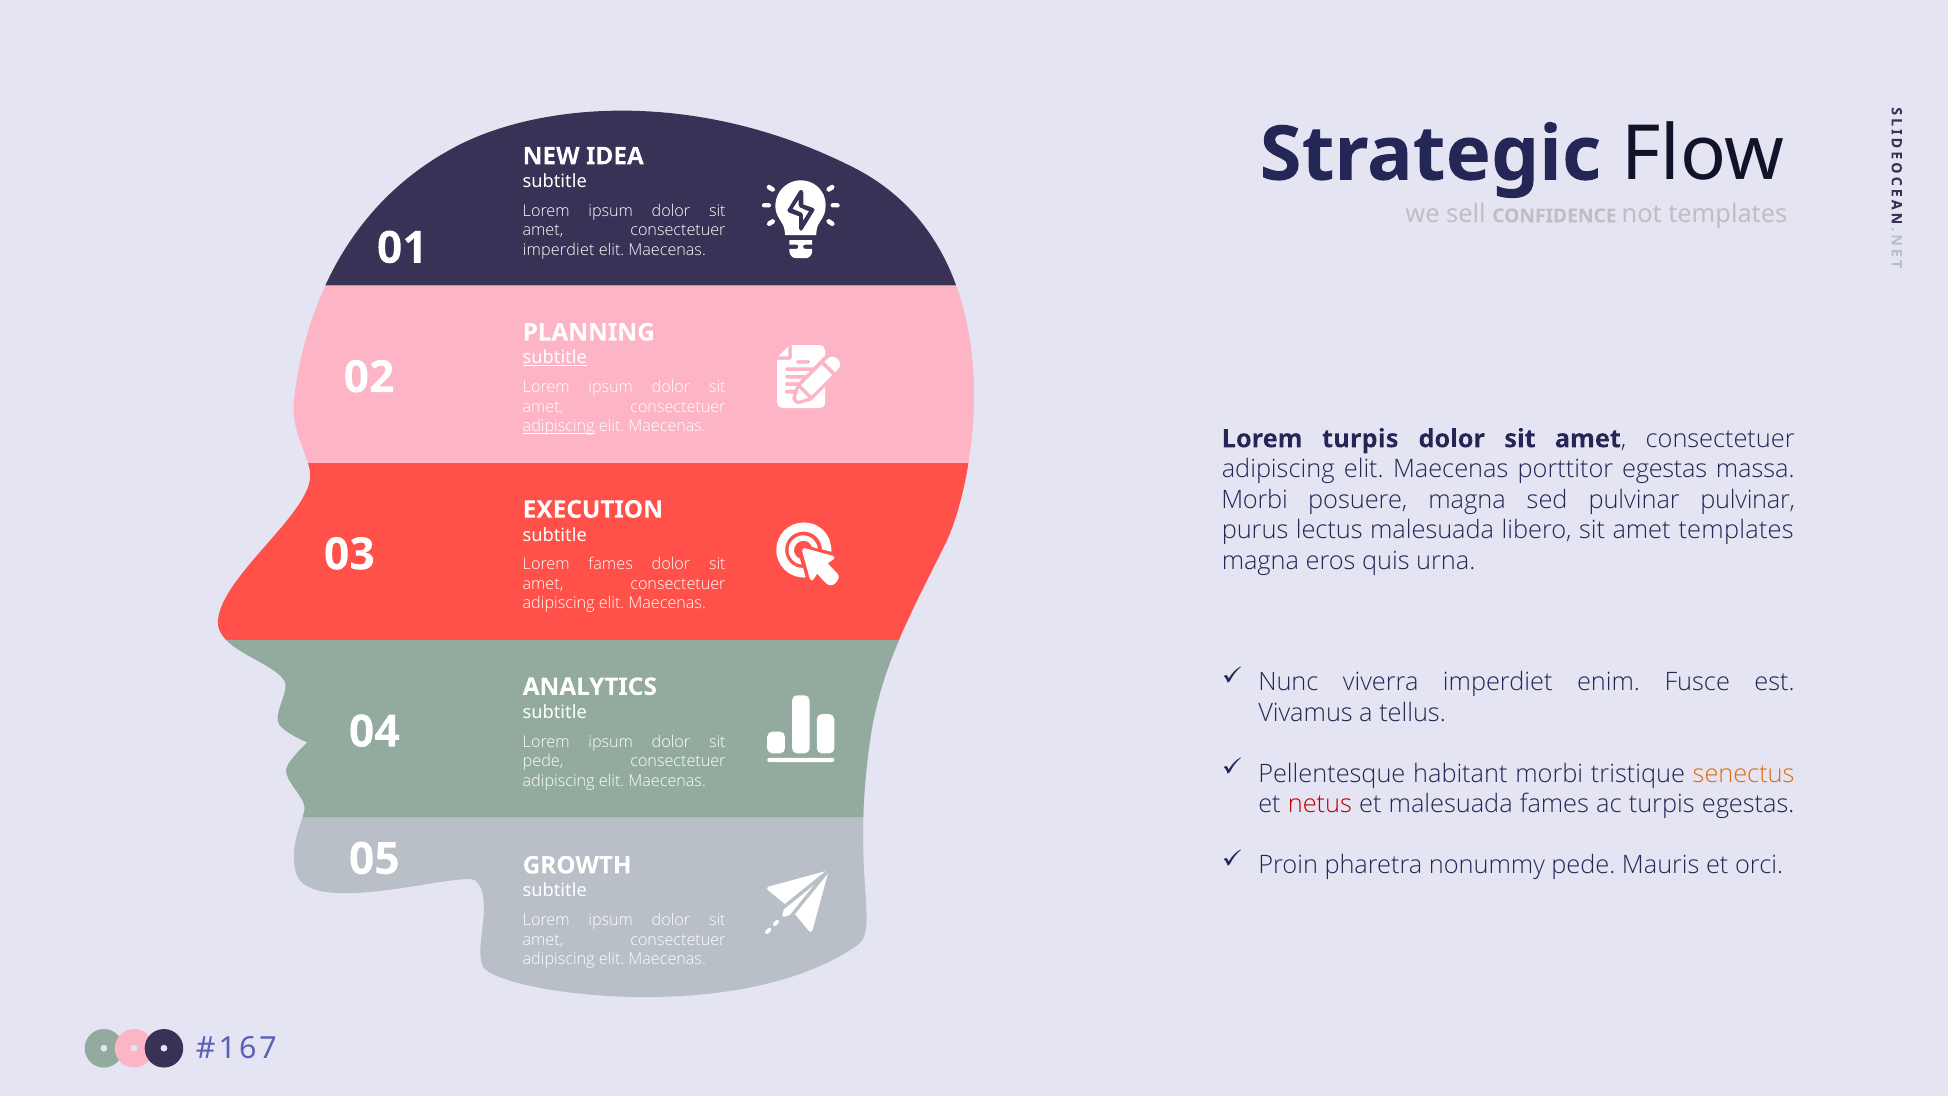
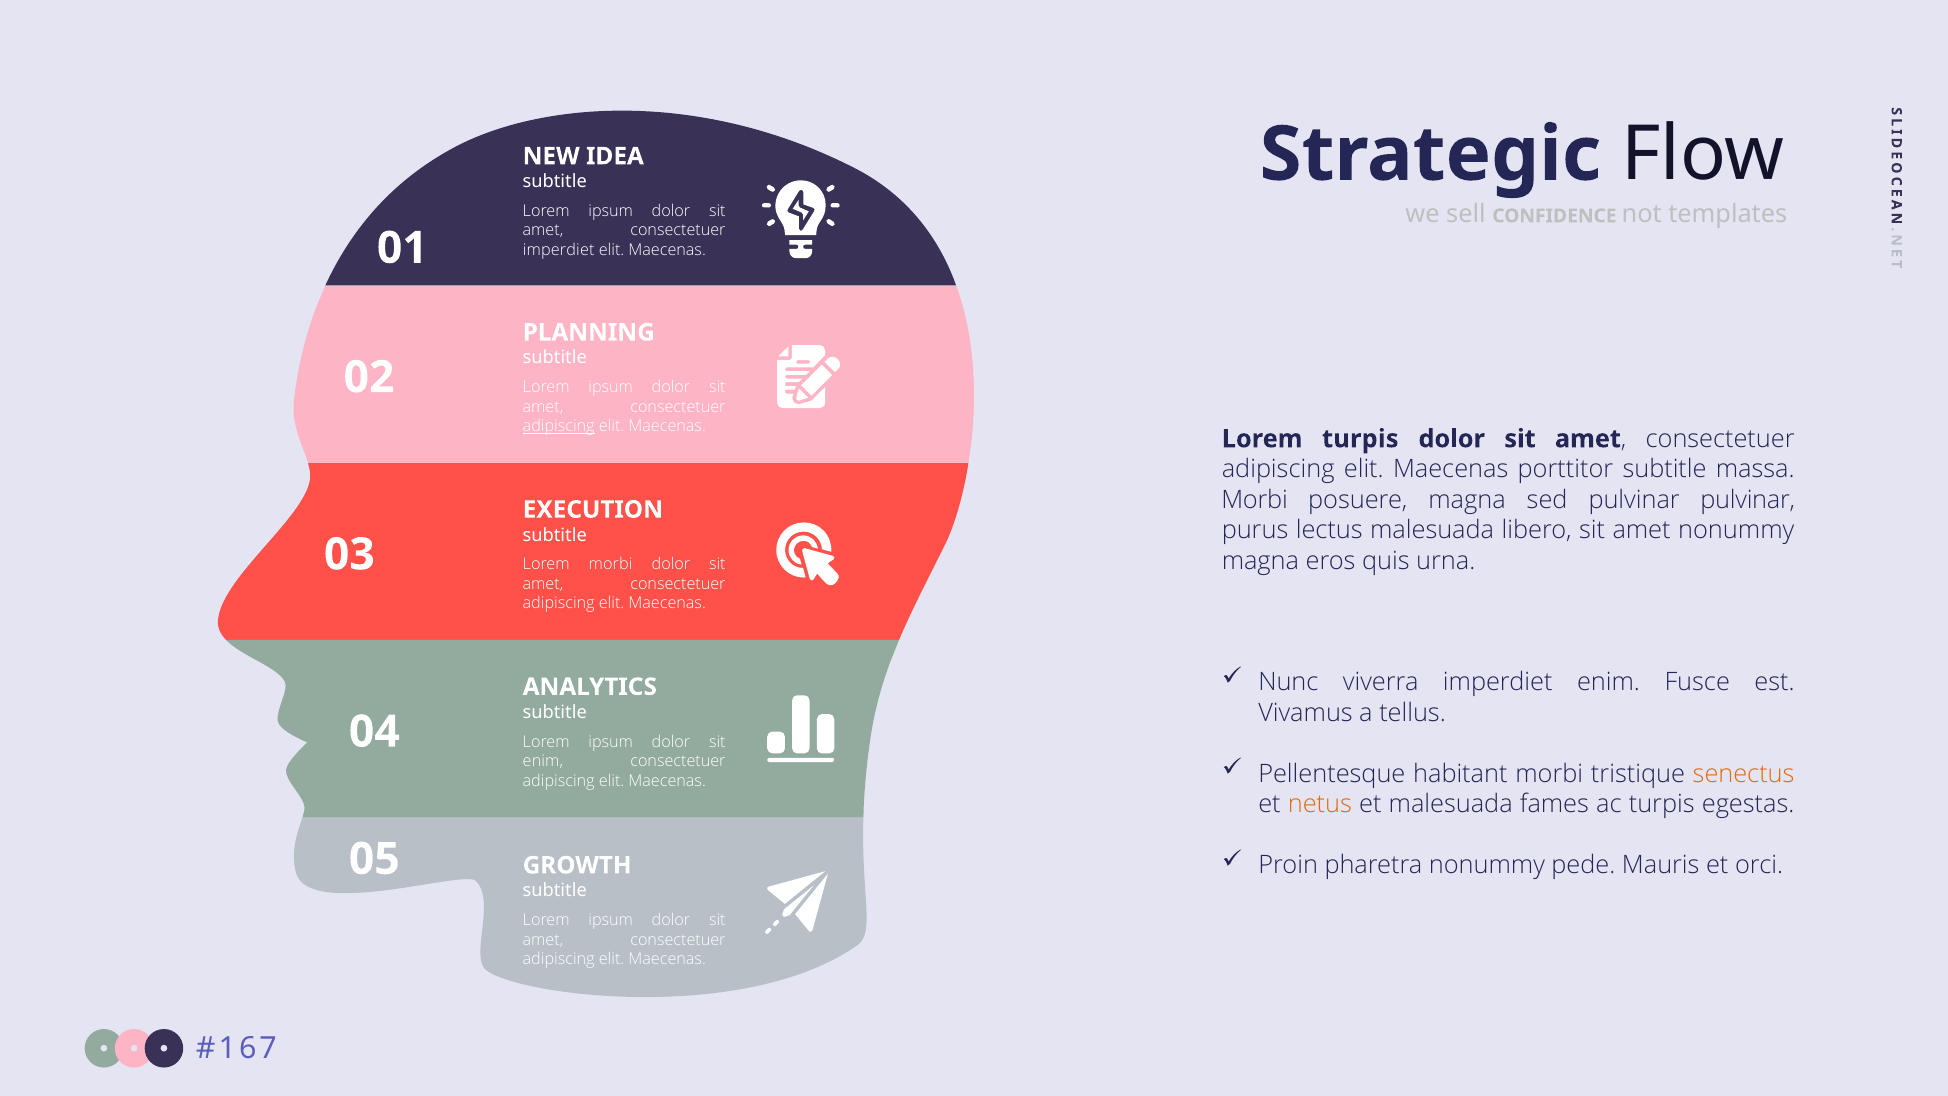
subtitle underline: present -> none (555, 358)
porttitor egestas: egestas -> subtitle (1665, 469)
amet templates: templates -> nonummy (1736, 530)
Lorem fames: fames -> morbi (611, 564)
pede: pede -> enim (543, 761)
netus colour: red -> orange (1320, 804)
